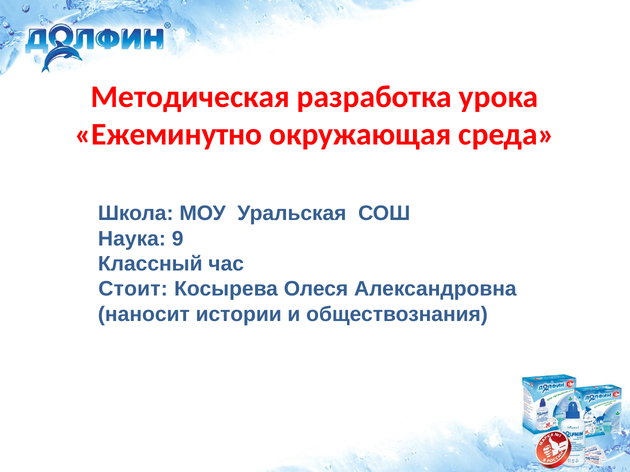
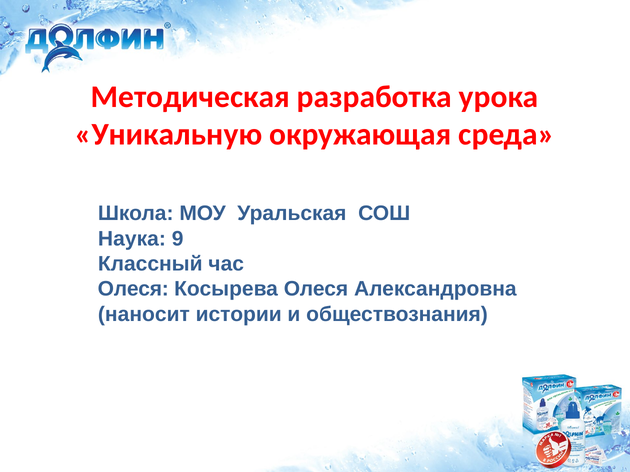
Ежеминутно: Ежеминутно -> Уникальную (168, 135)
Стоит: Стоит -> Олеся (133, 289)
